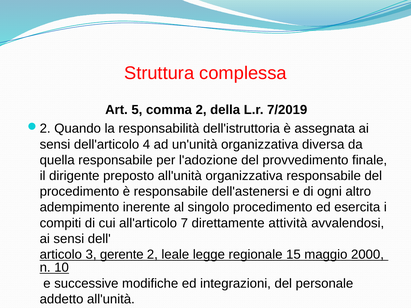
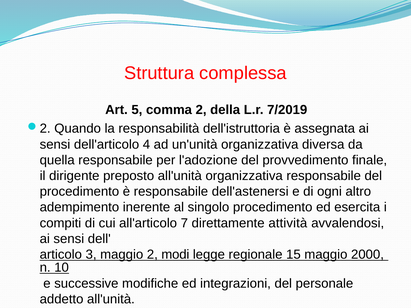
3 gerente: gerente -> maggio (122, 255)
leale: leale -> modi (175, 255)
